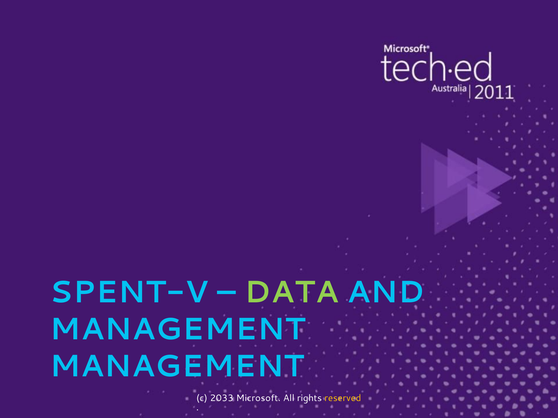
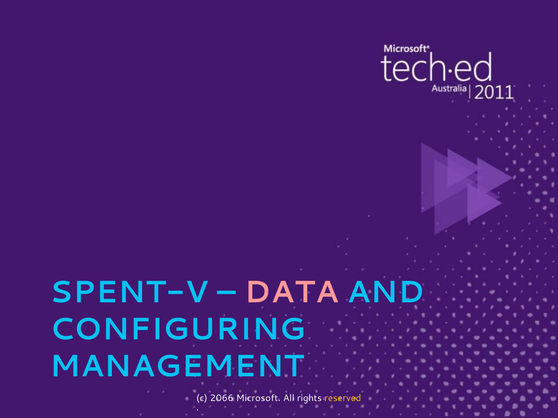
DATA colour: light green -> pink (291, 292)
MANAGEMENT: MANAGEMENT -> CONFIGURING (178, 330)
2033: 2033 -> 2066 (222, 399)
